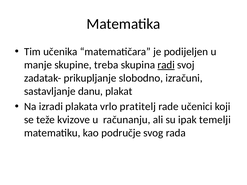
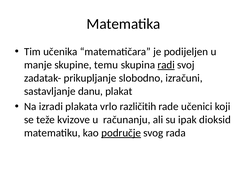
treba: treba -> temu (106, 65)
pratitelj: pratitelj -> različitih (138, 107)
temelji: temelji -> dioksid (215, 120)
područje underline: none -> present (121, 133)
